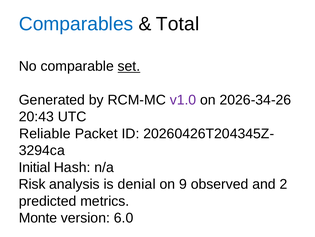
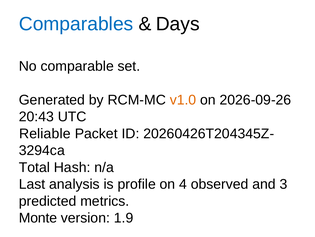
Total: Total -> Days (178, 24)
set underline: present -> none (129, 66)
v1.0 colour: purple -> orange (183, 100)
2026-34-26: 2026-34-26 -> 2026-09-26 (255, 100)
Initial: Initial -> Total (34, 167)
Risk: Risk -> Last (32, 184)
denial: denial -> profile (137, 184)
9: 9 -> 4 (183, 184)
2: 2 -> 3 (284, 184)
6.0: 6.0 -> 1.9 (124, 217)
